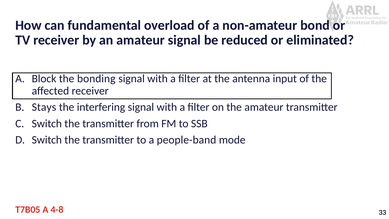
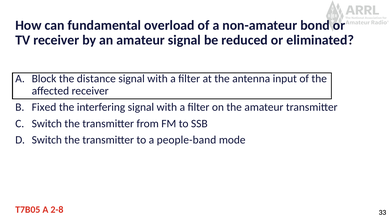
bonding: bonding -> distance (96, 79)
Stays: Stays -> Fixed (44, 107)
4-8: 4-8 -> 2-8 (57, 210)
